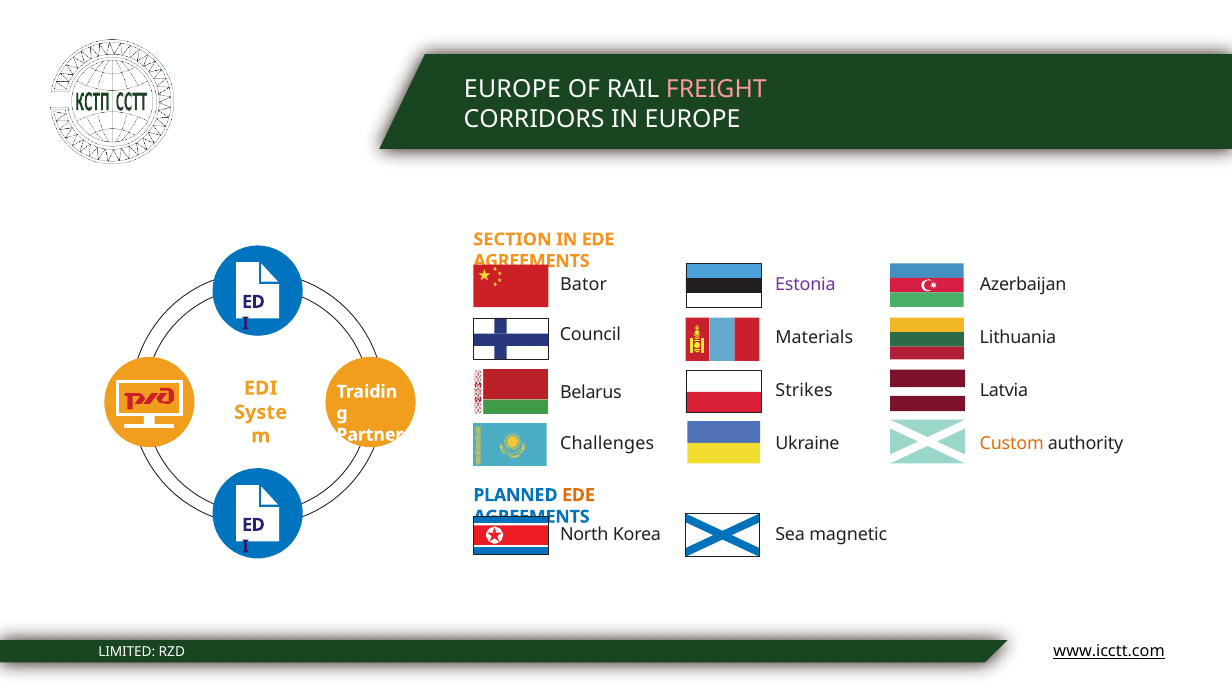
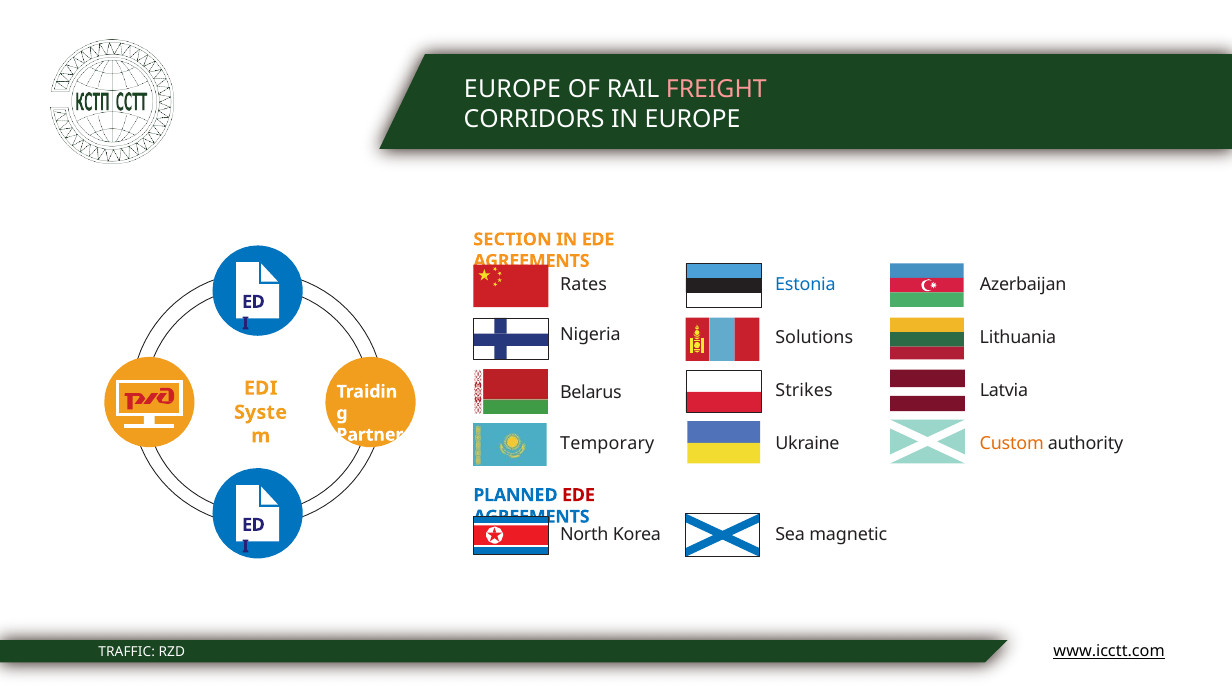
Bator: Bator -> Rates (584, 285)
Estonia colour: purple -> blue (805, 285)
Council: Council -> Nigeria (590, 335)
Materials: Materials -> Solutions (814, 338)
Challenges: Challenges -> Temporary (607, 443)
EDE colour: orange -> red (578, 495)
LIMITED: LIMITED -> TRAFFIC (127, 652)
